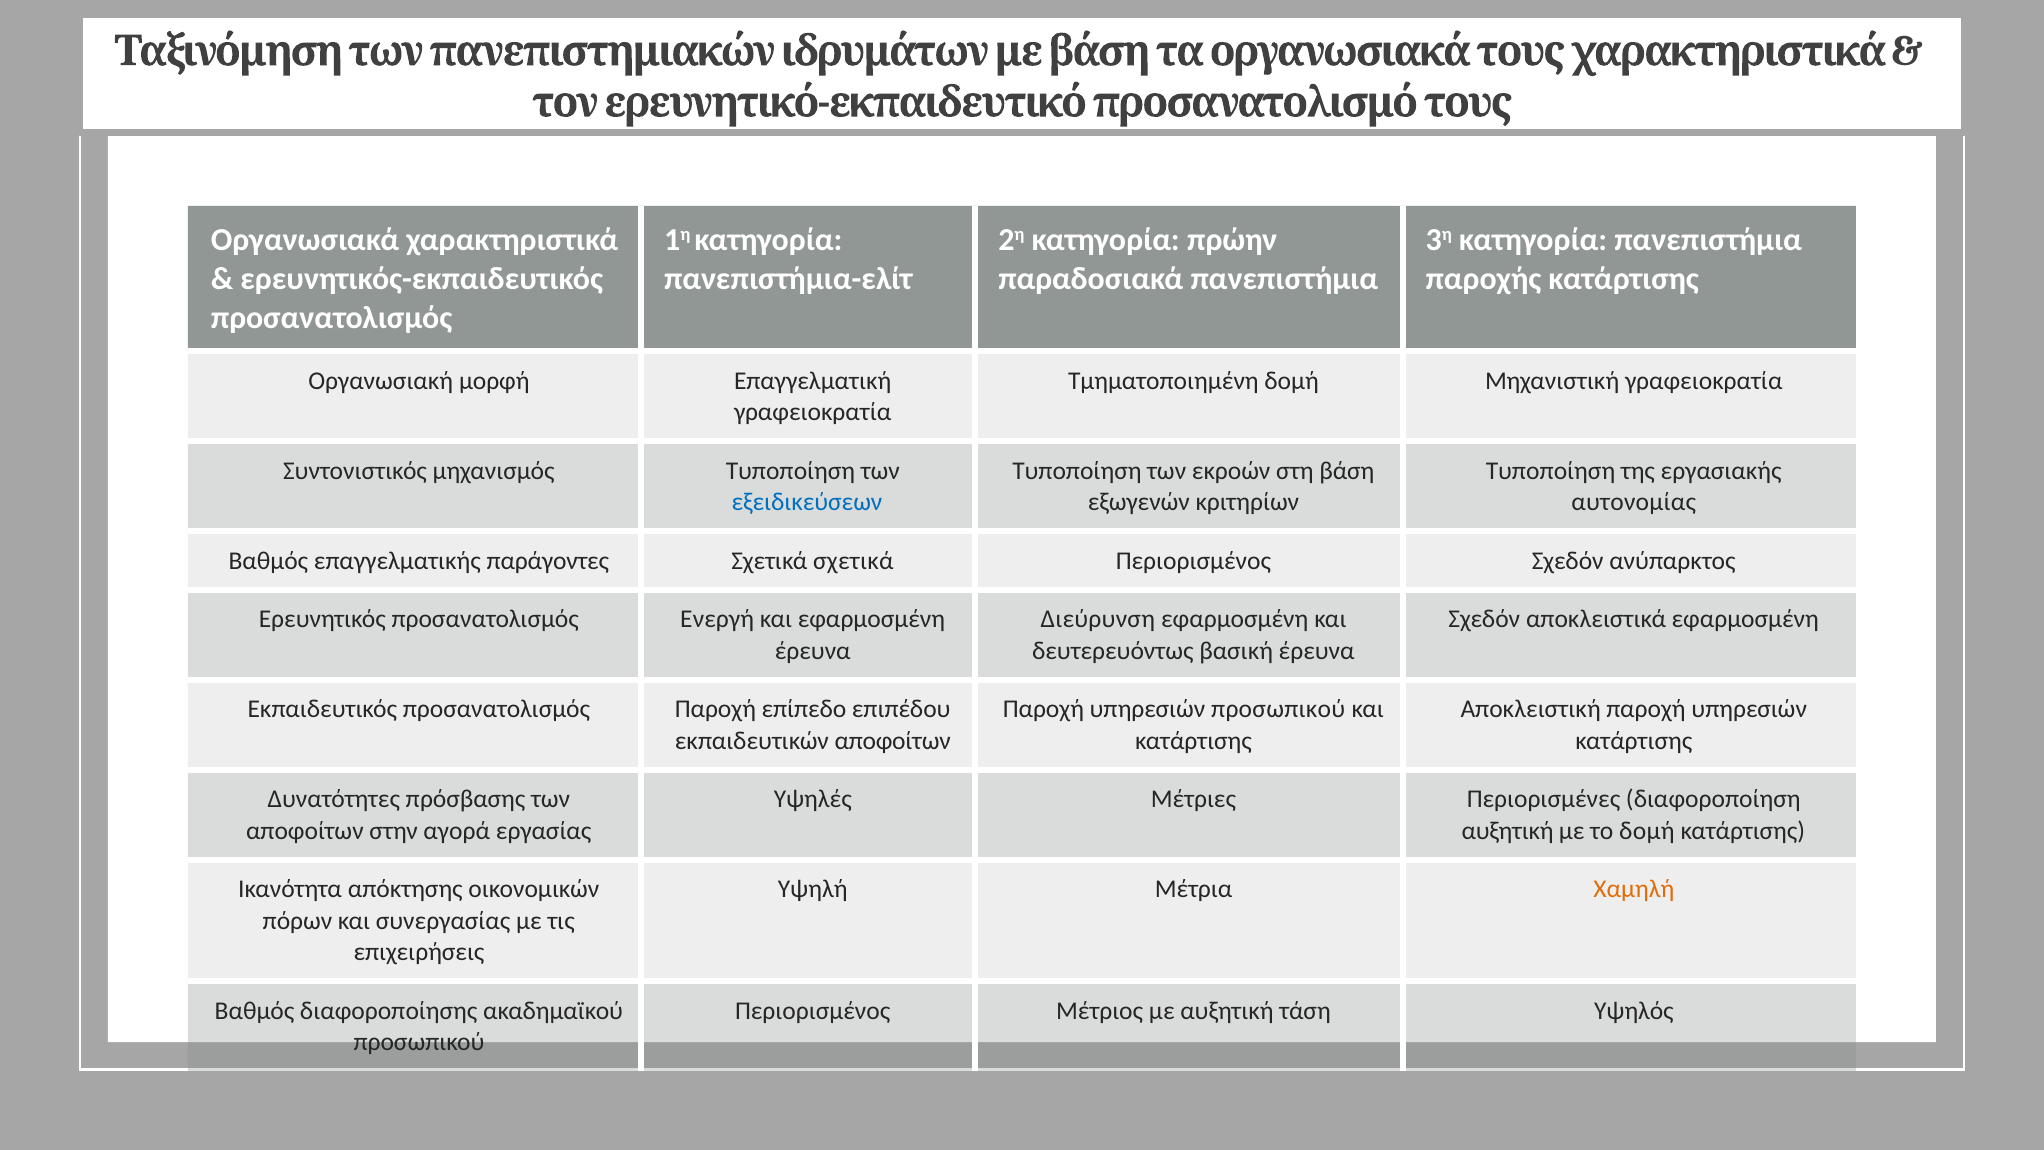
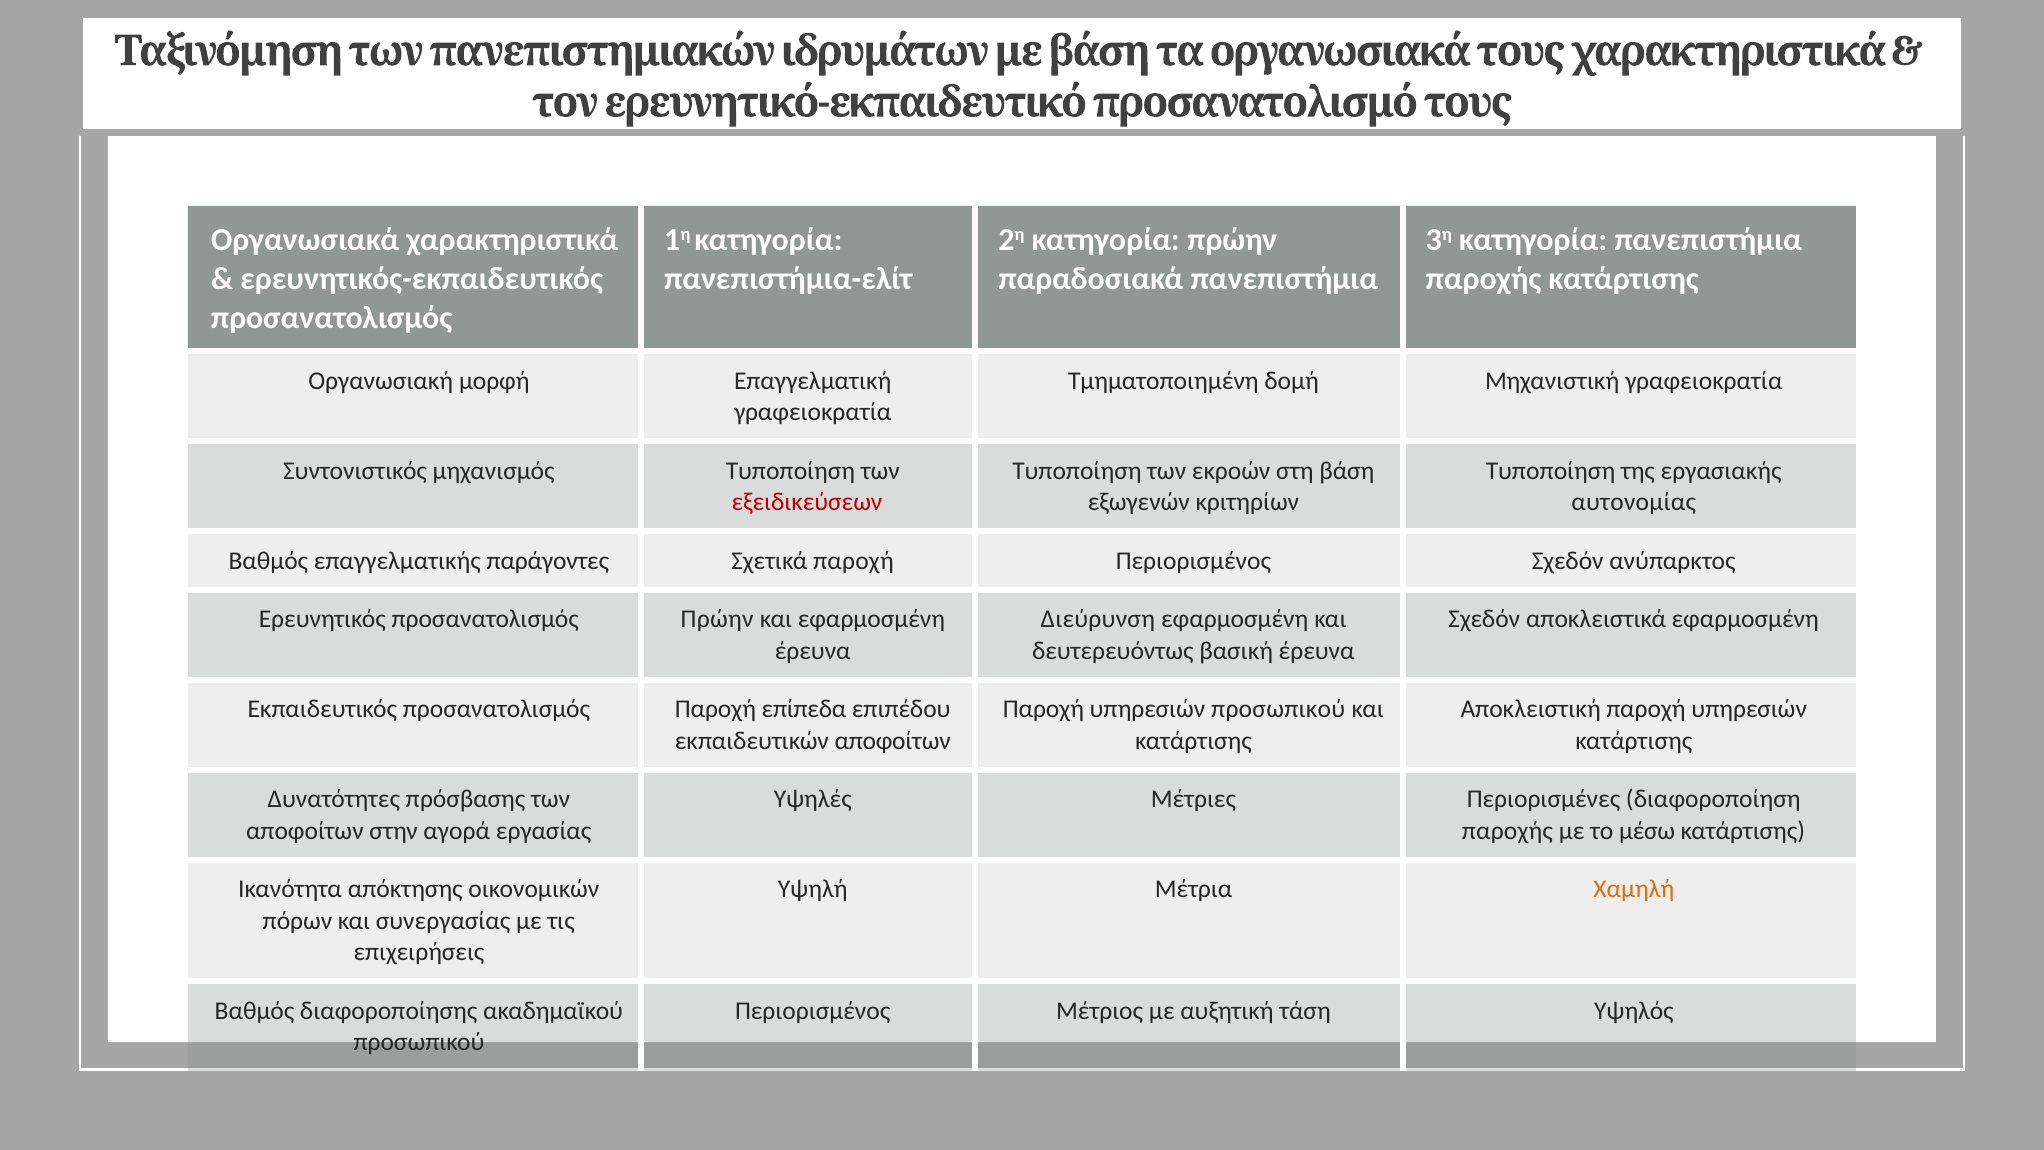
εξειδικεύσεων colour: blue -> red (807, 502)
Σχετικά σχετικά: σχετικά -> παροχή (853, 560)
προσανατολισμός Ενεργή: Ενεργή -> Πρώην (717, 619)
επίπεδο: επίπεδο -> επίπεδα (804, 709)
αυξητική: αυξητική -> παροχής (1507, 830)
το δομή: δομή -> μέσω (1647, 830)
